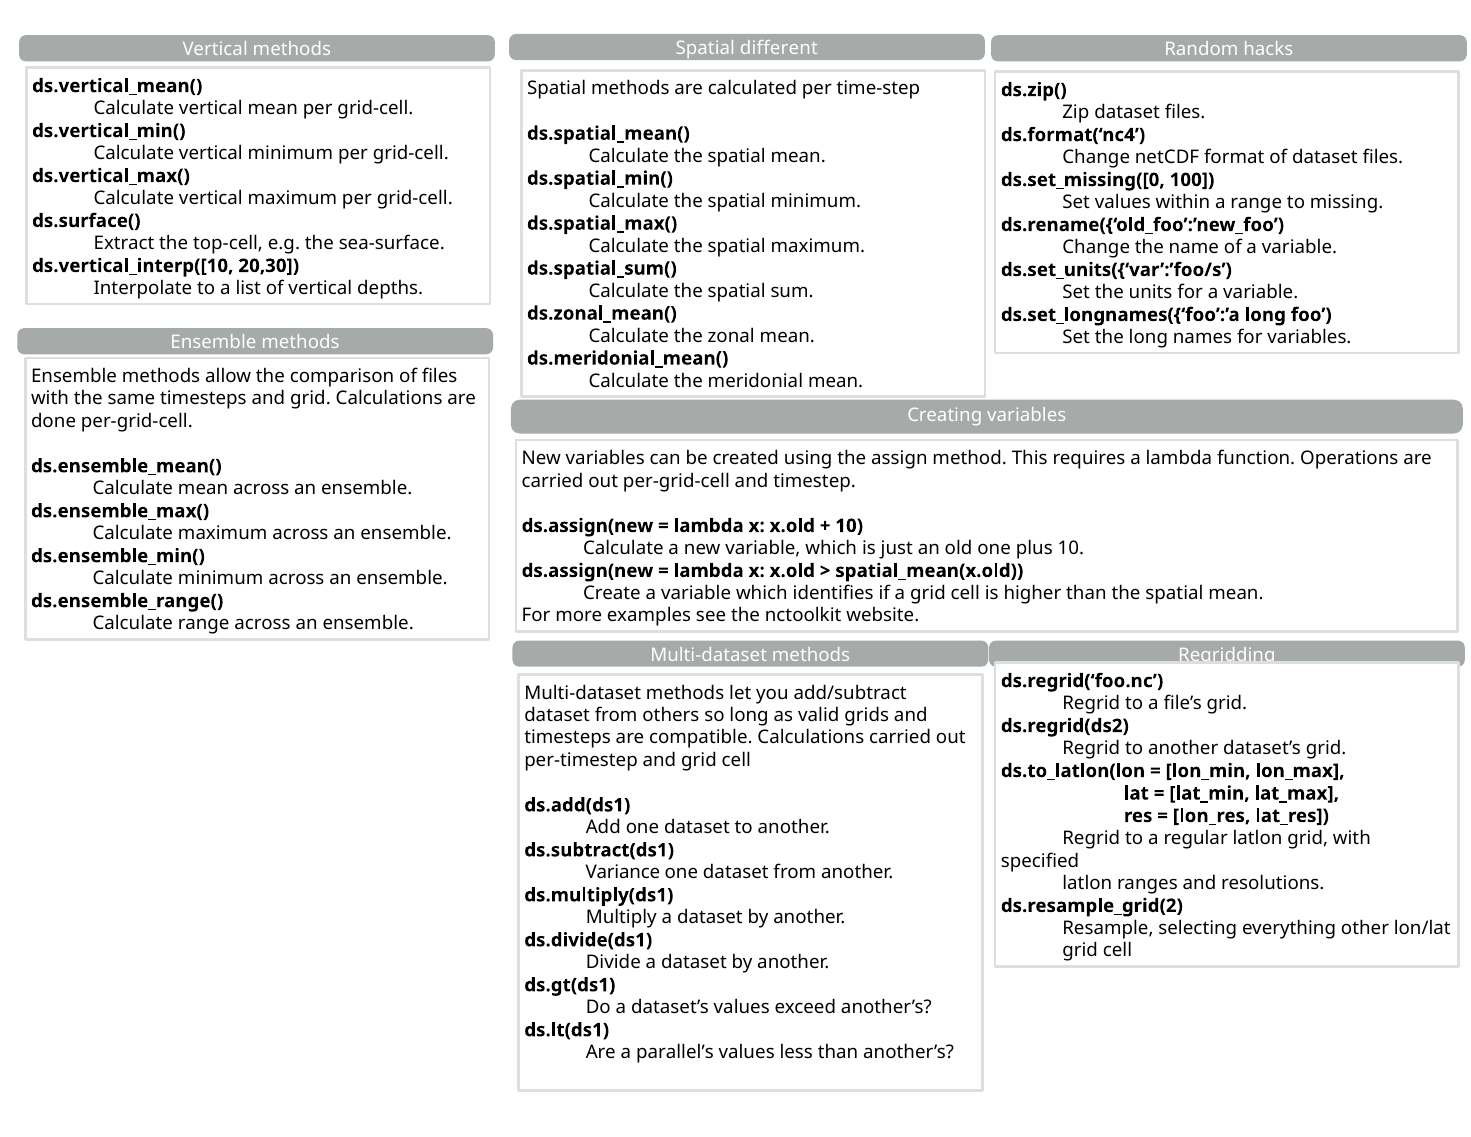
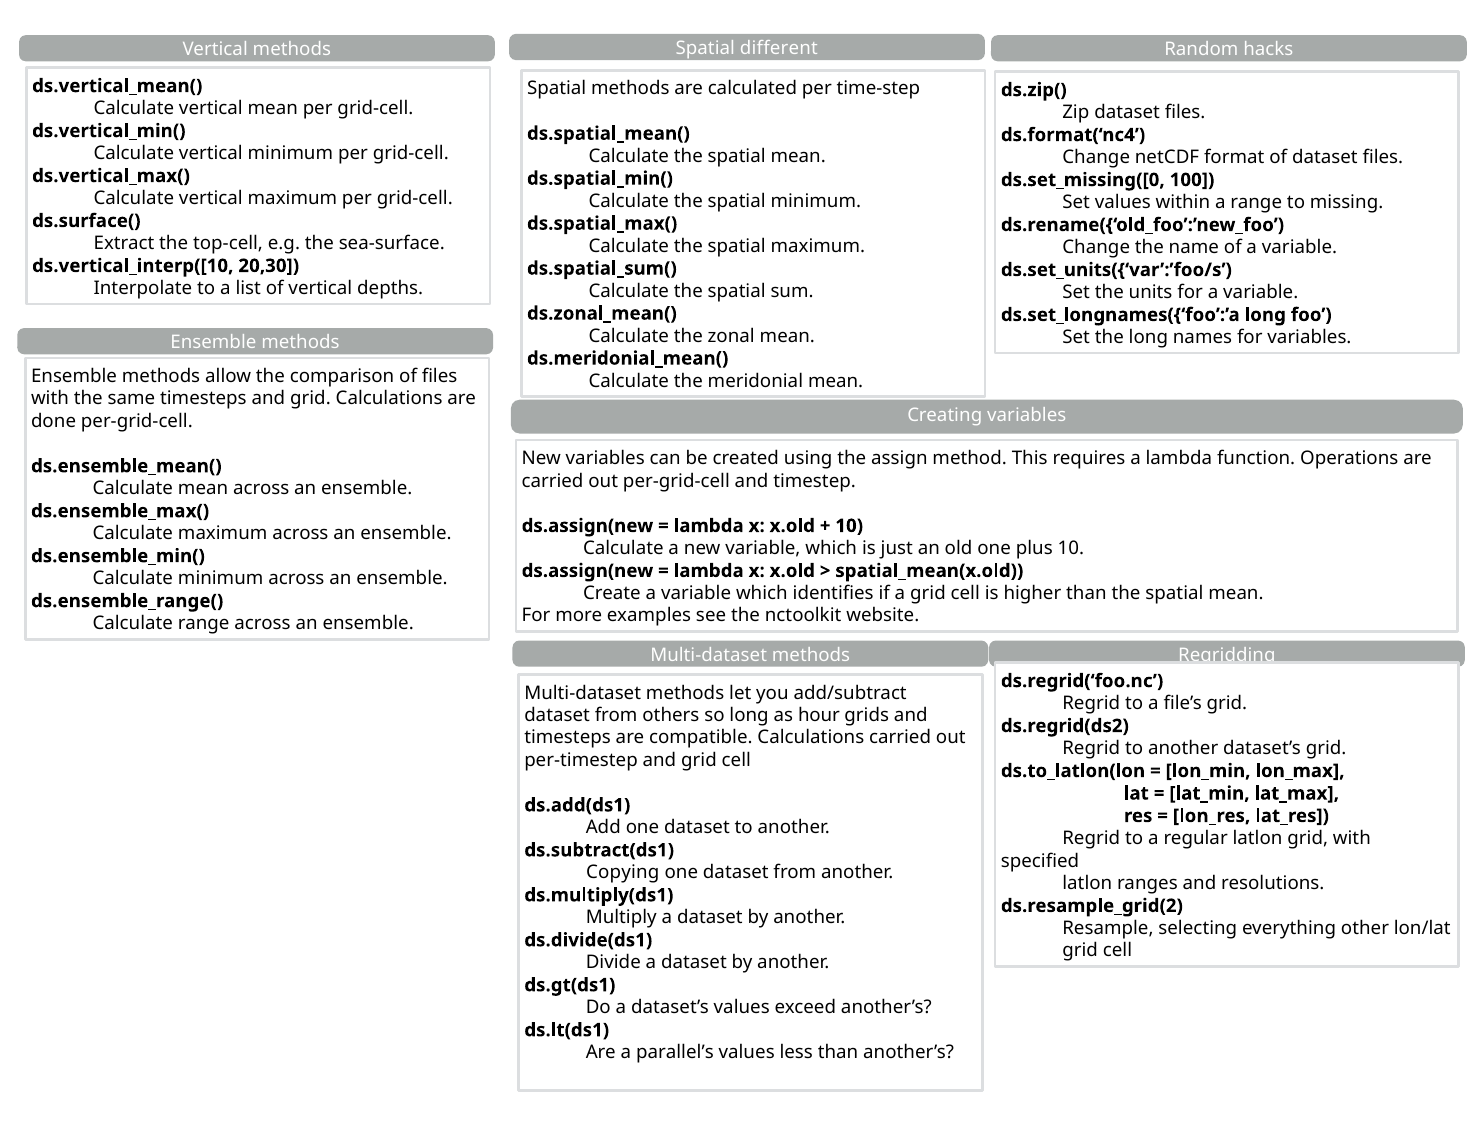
valid: valid -> hour (819, 715)
Variance: Variance -> Copying (623, 872)
